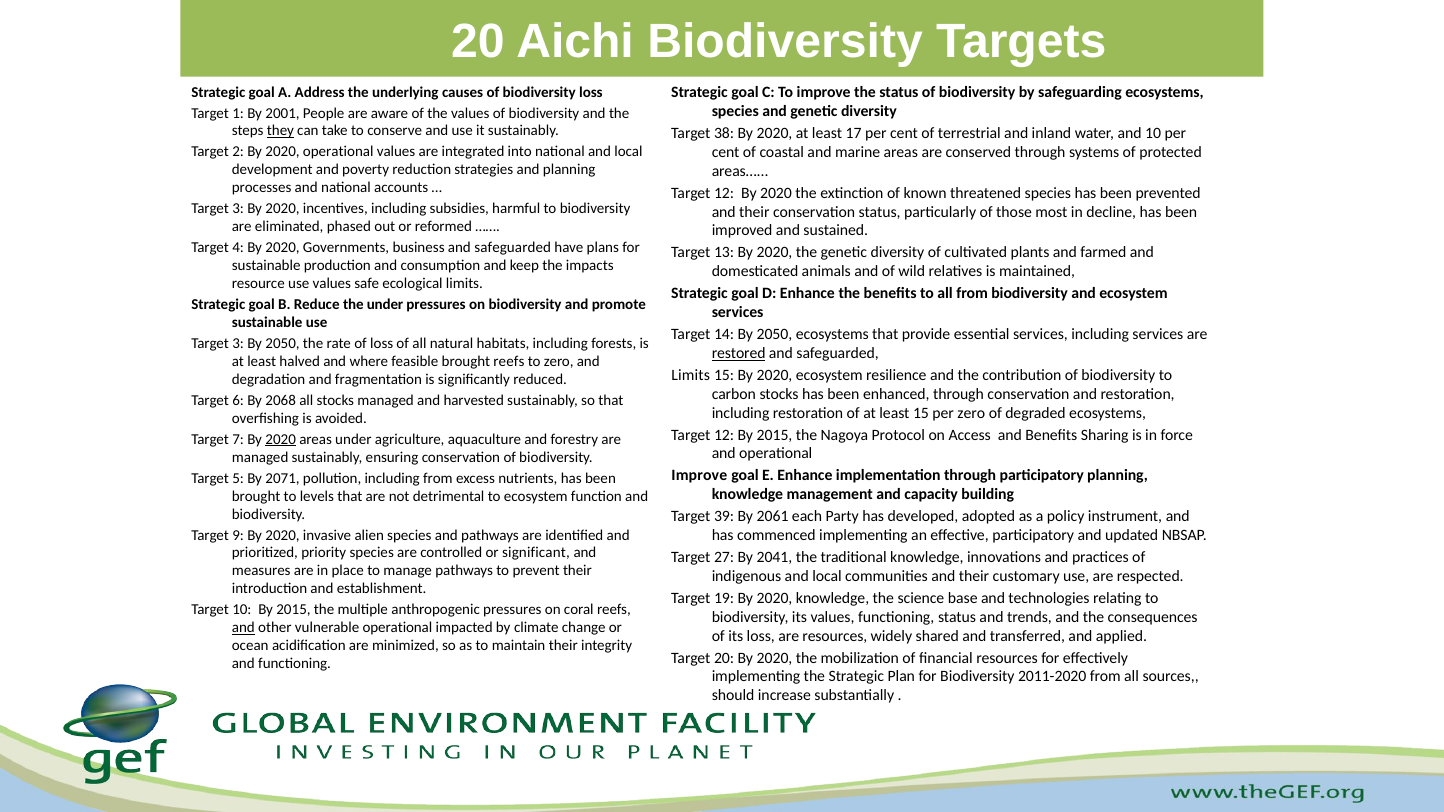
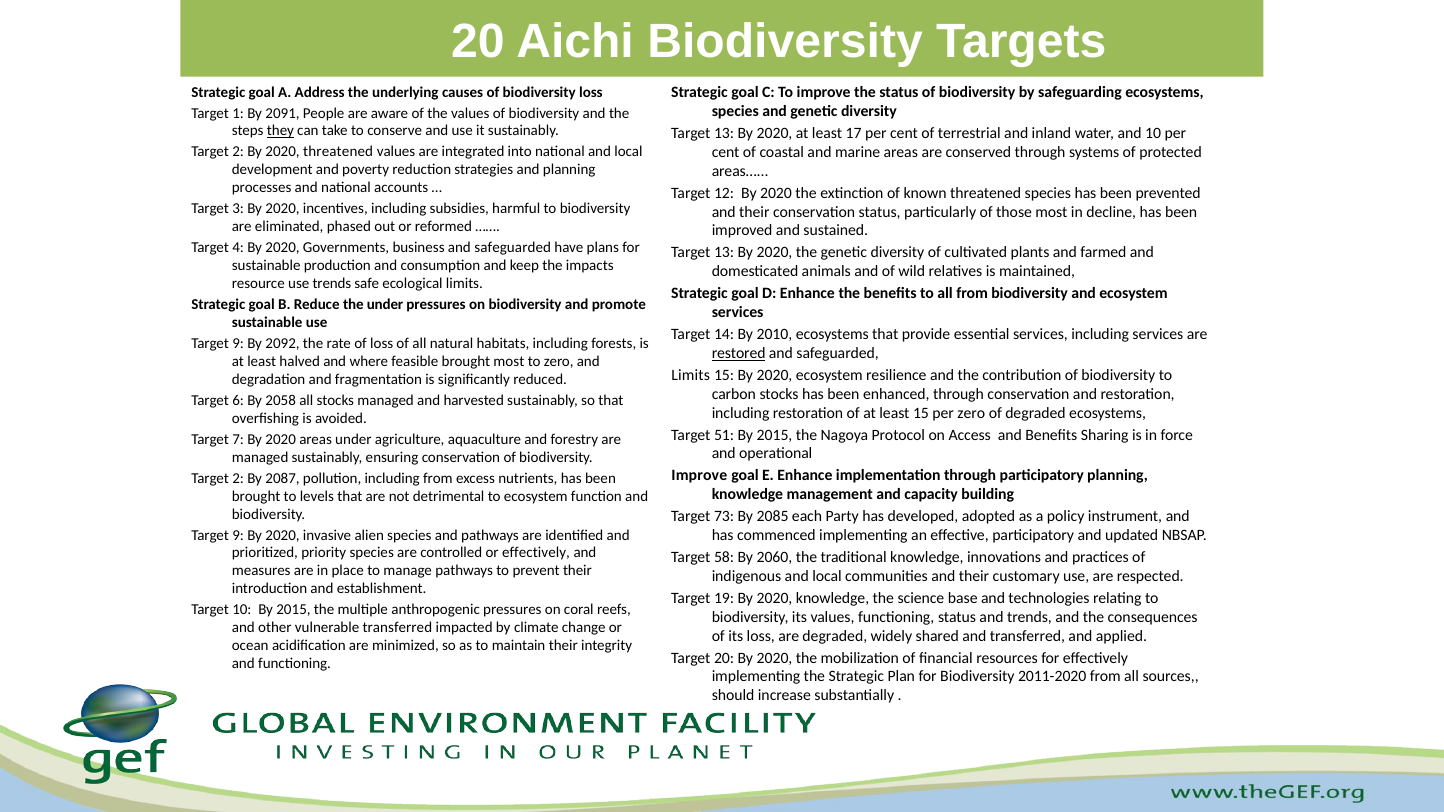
2001: 2001 -> 2091 (283, 113)
38: 38 -> 13 (724, 133)
2020 operational: operational -> threatened (338, 152)
use values: values -> trends (332, 284)
14 By 2050: 2050 -> 2010 (774, 335)
3: 3 -> 9 (238, 344)
2050: 2050 -> 2092 (283, 344)
brought reefs: reefs -> most (509, 362)
2068: 2068 -> 2058 (281, 401)
12: 12 -> 51 (724, 435)
2020 underline: present -> none (281, 439)
5: 5 -> 2 (238, 478)
2071: 2071 -> 2087 (283, 478)
39: 39 -> 73 (724, 517)
2061: 2061 -> 2085 (773, 517)
or significant: significant -> effectively (536, 553)
27: 27 -> 58 (724, 558)
2041: 2041 -> 2060 (774, 558)
and underline: present -> none (243, 628)
vulnerable operational: operational -> transferred (397, 628)
are resources: resources -> degraded (835, 636)
